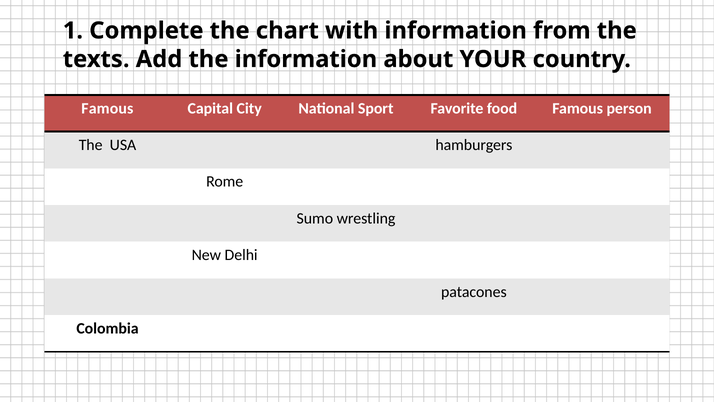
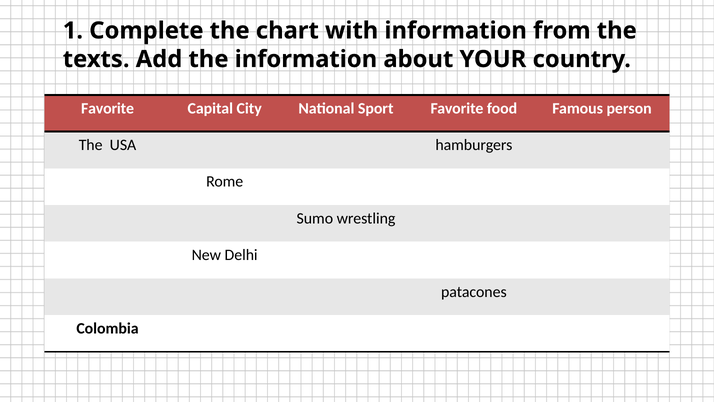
Famous: Famous -> Favorite (108, 108)
